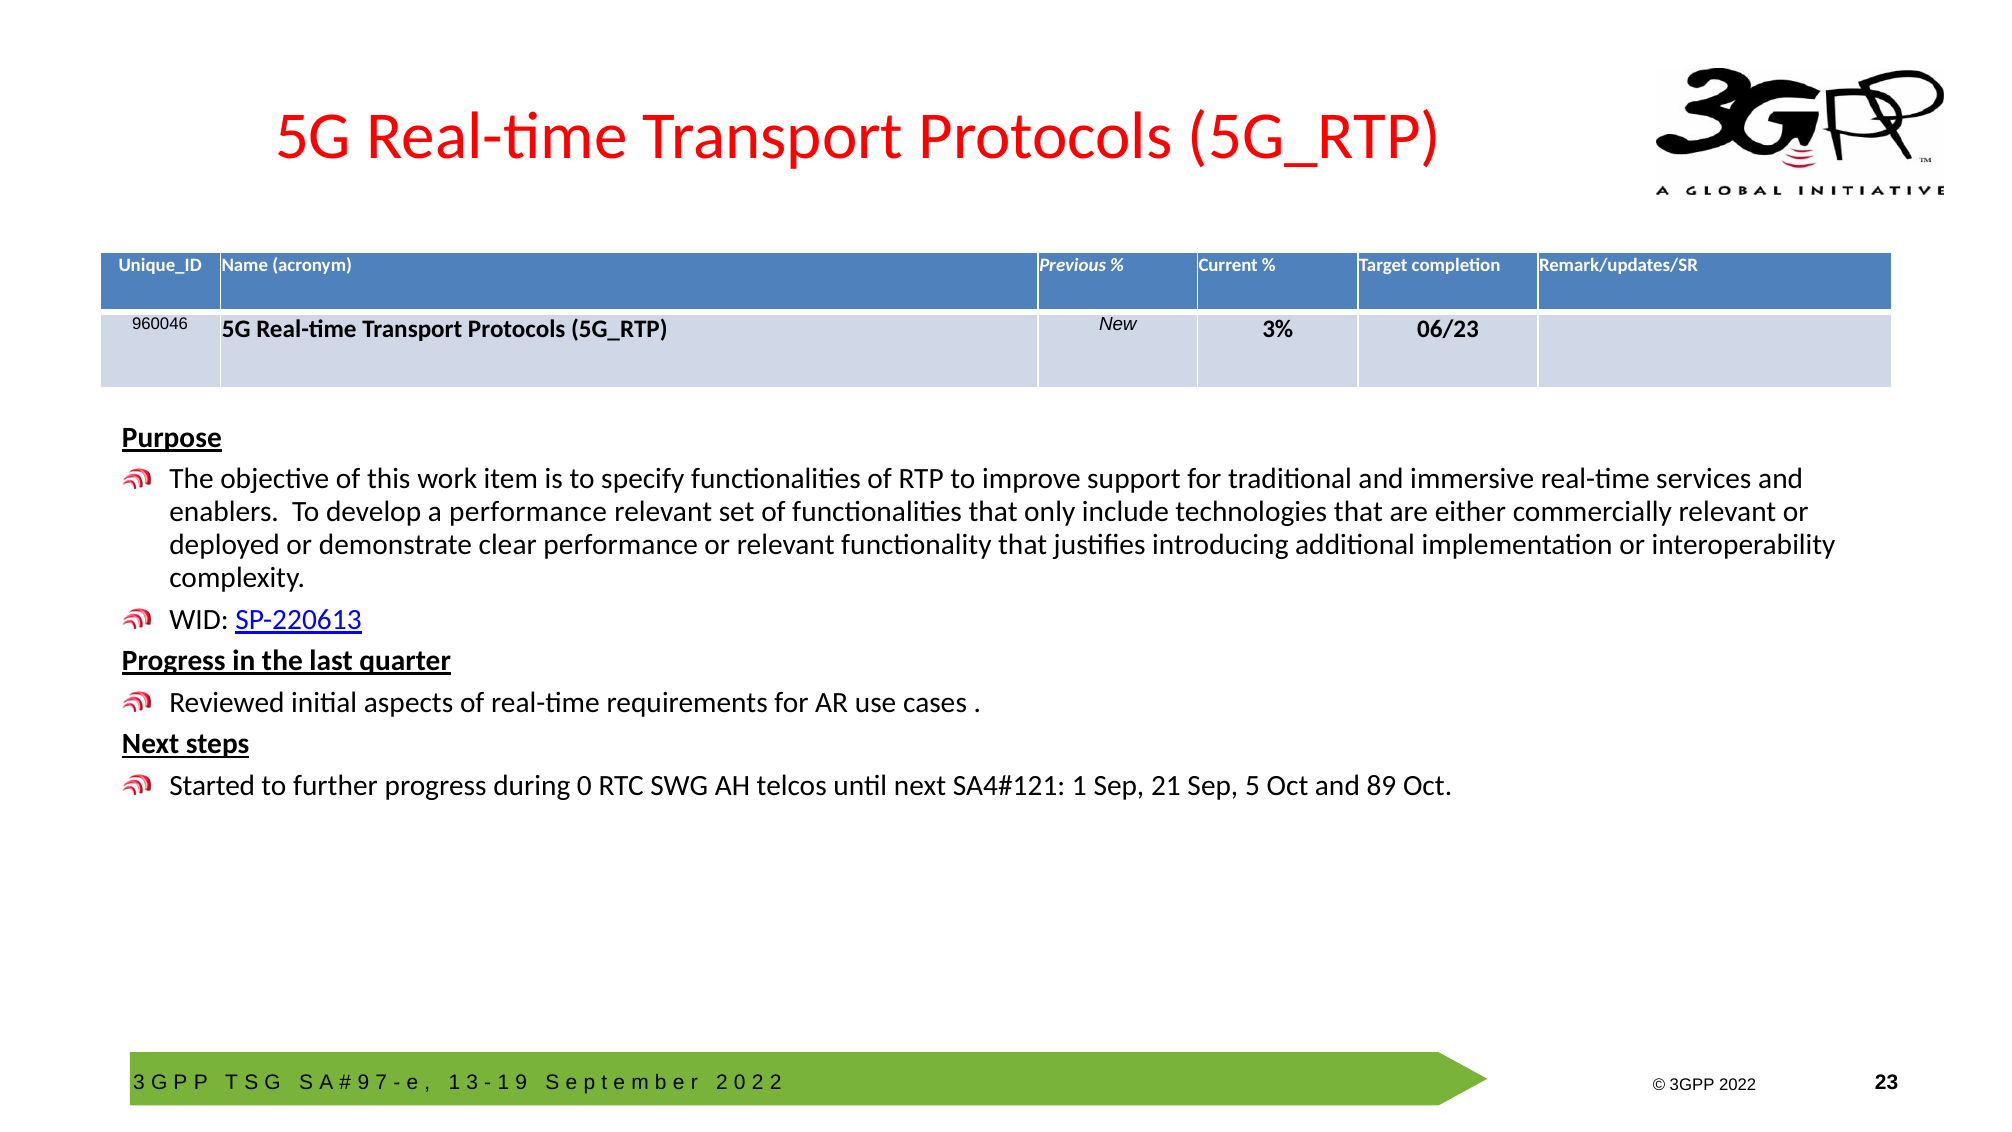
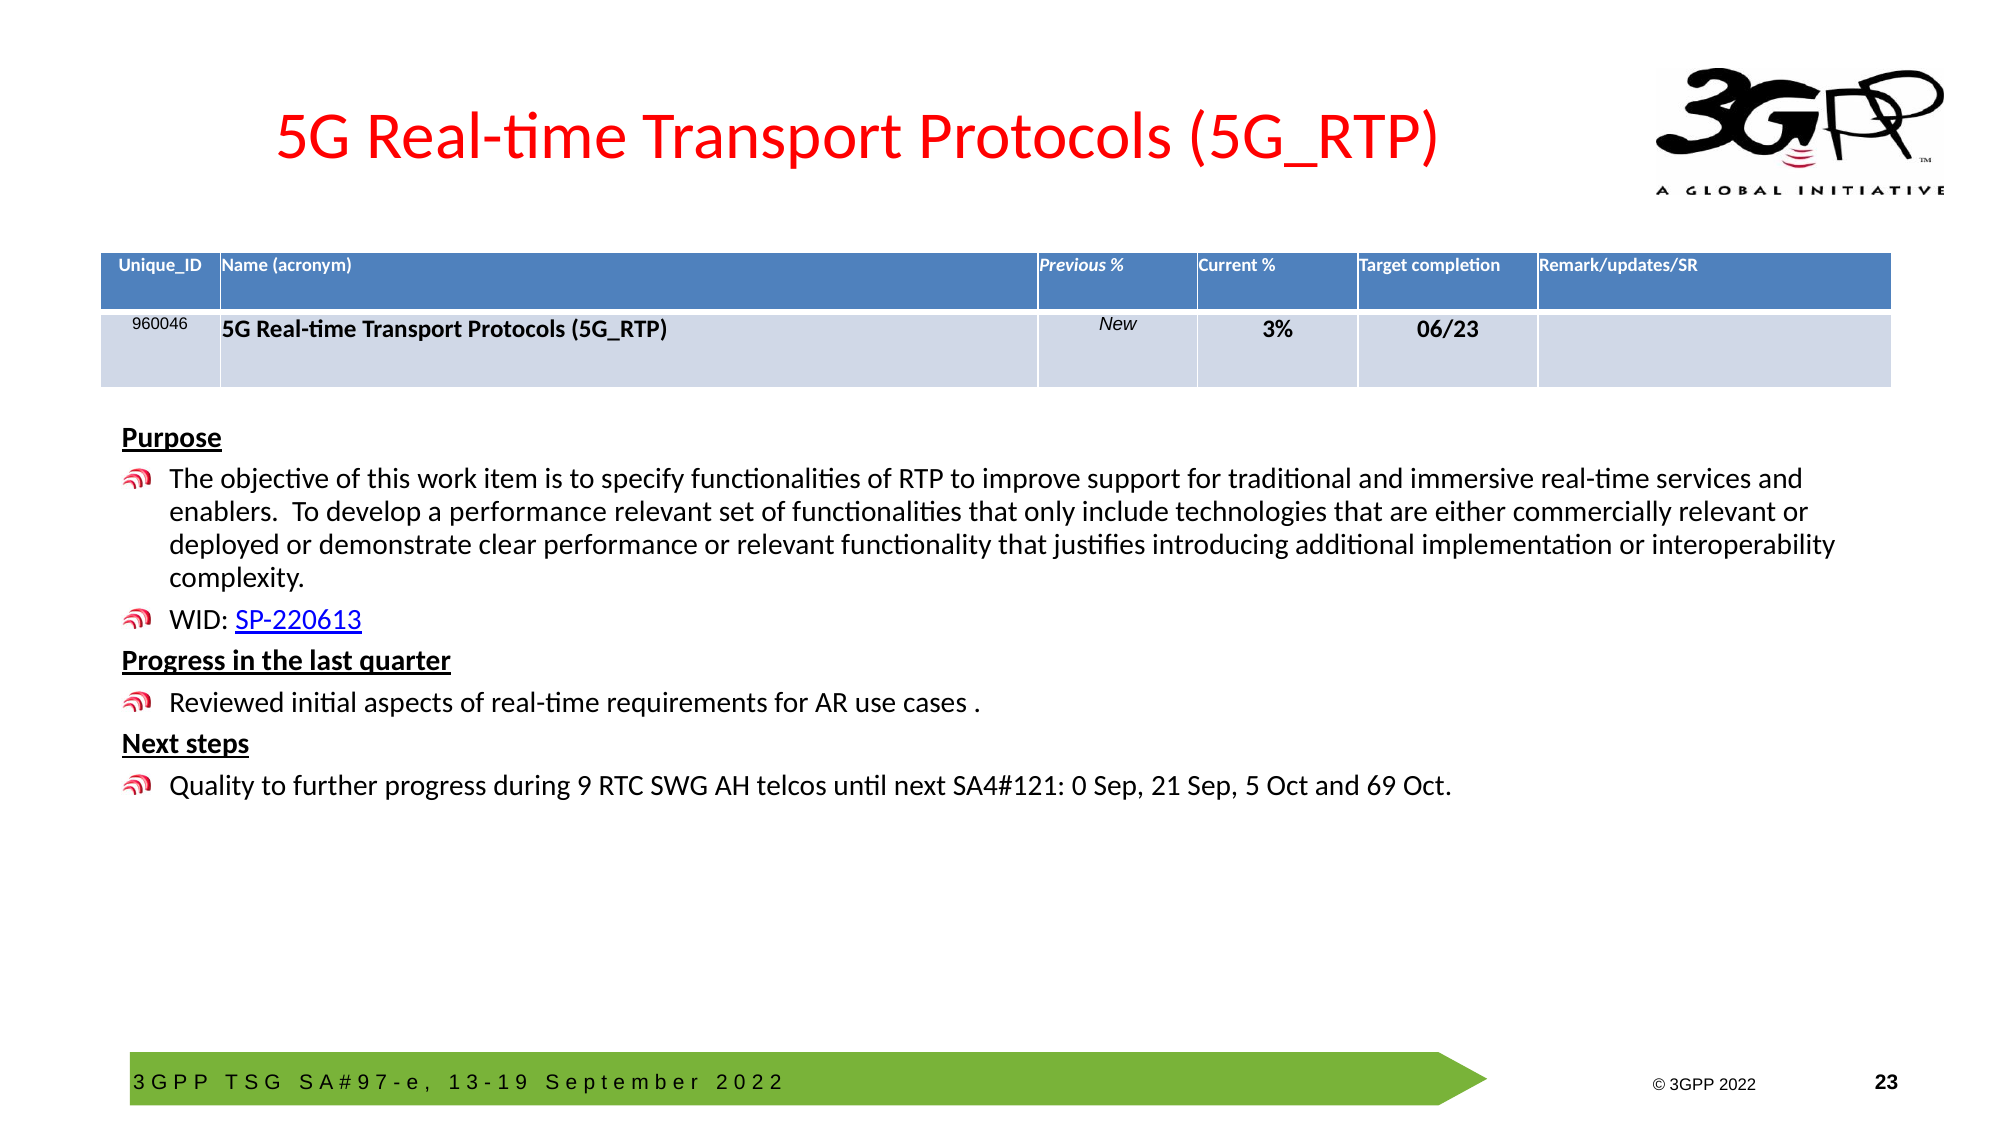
Started: Started -> Quality (212, 786)
during 0: 0 -> 9 (584, 786)
1: 1 -> 0 (1079, 786)
89: 89 -> 69 (1381, 786)
